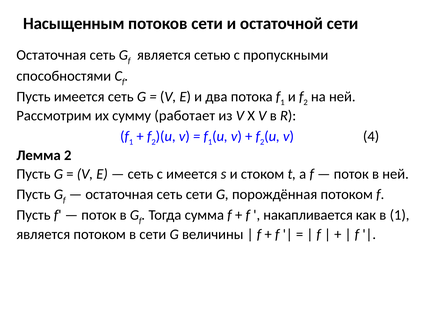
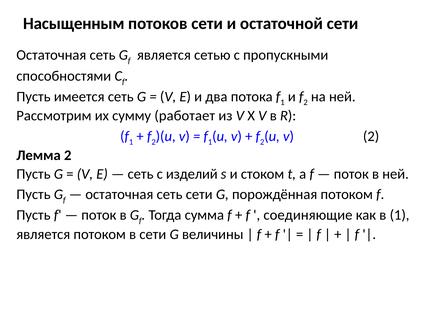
v 4: 4 -> 2 (371, 136)
с имеется: имеется -> изделий (192, 174)
накапливается: накапливается -> соединяющие (308, 215)
